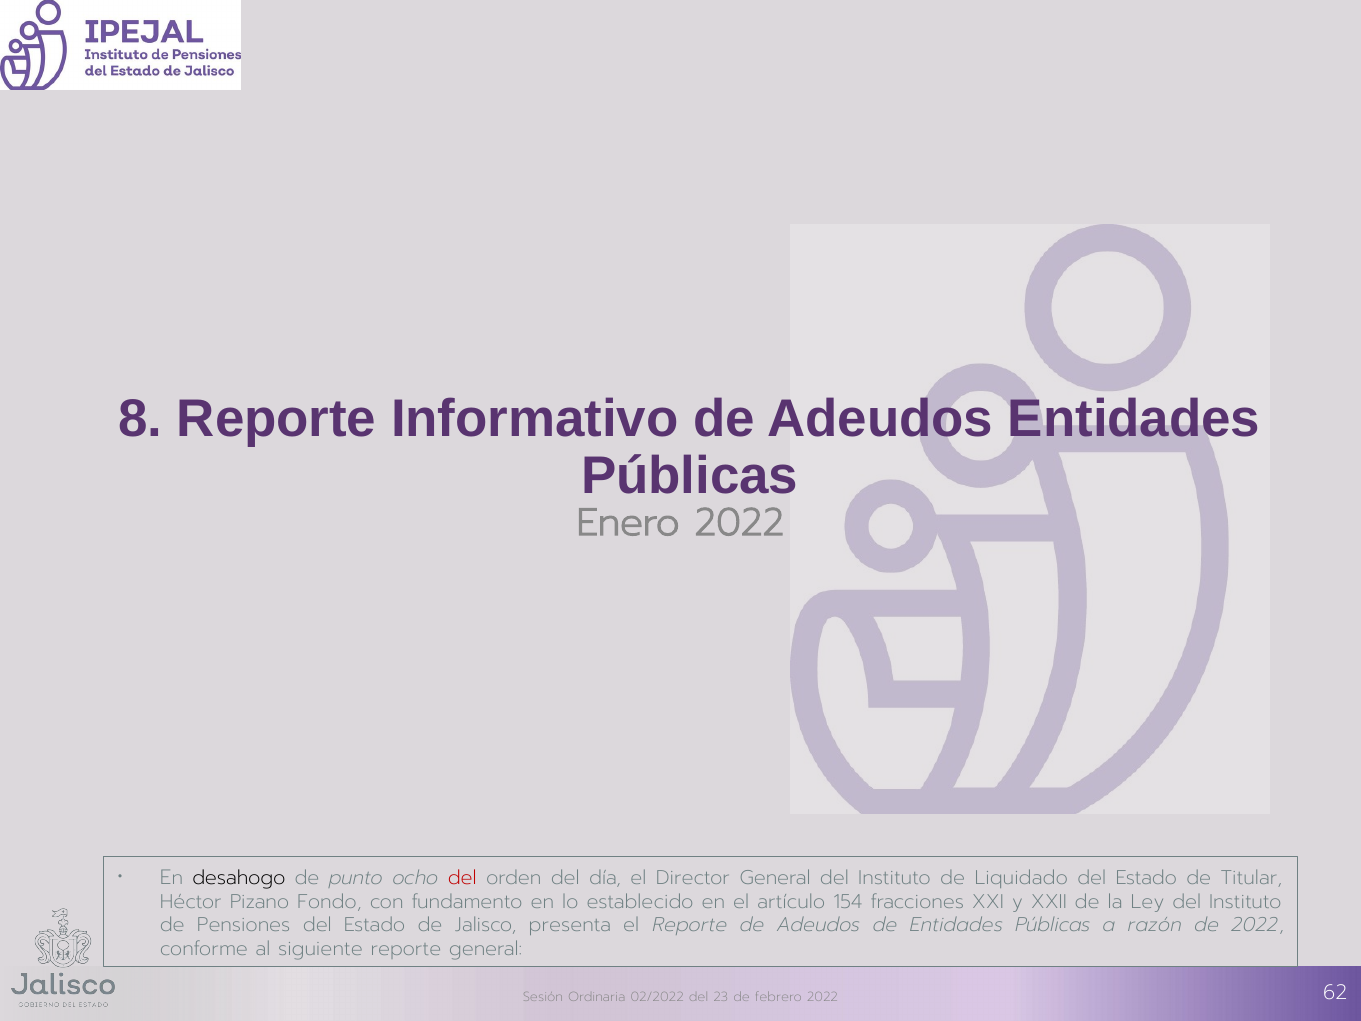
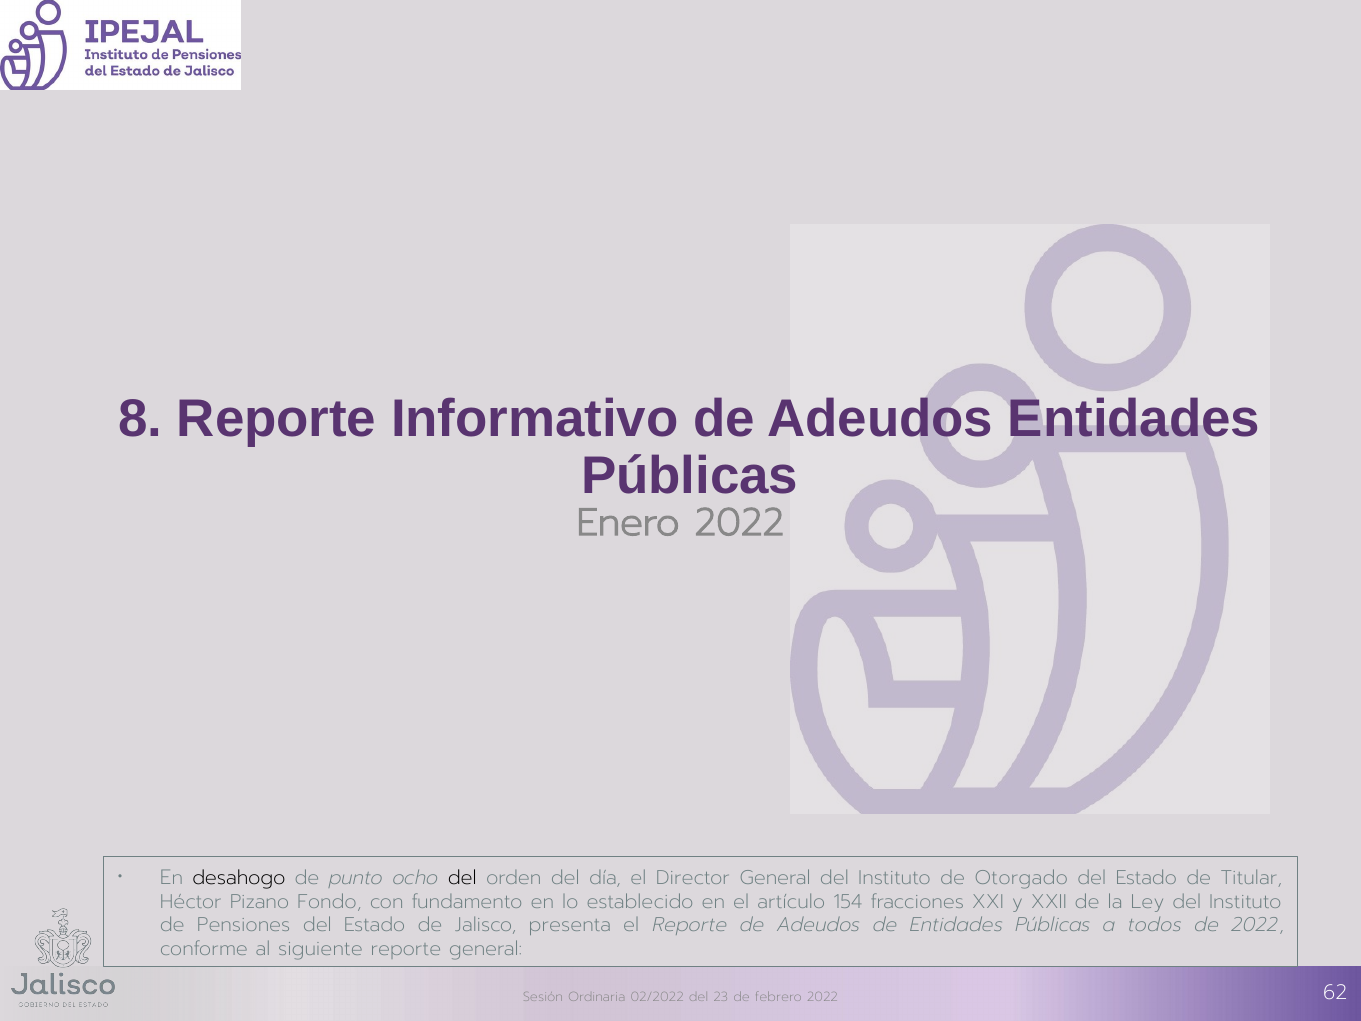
del colour: red -> black (462, 877)
Liquidado: Liquidado -> Otorgado (1021, 877)
razón: razón -> todos (1155, 925)
